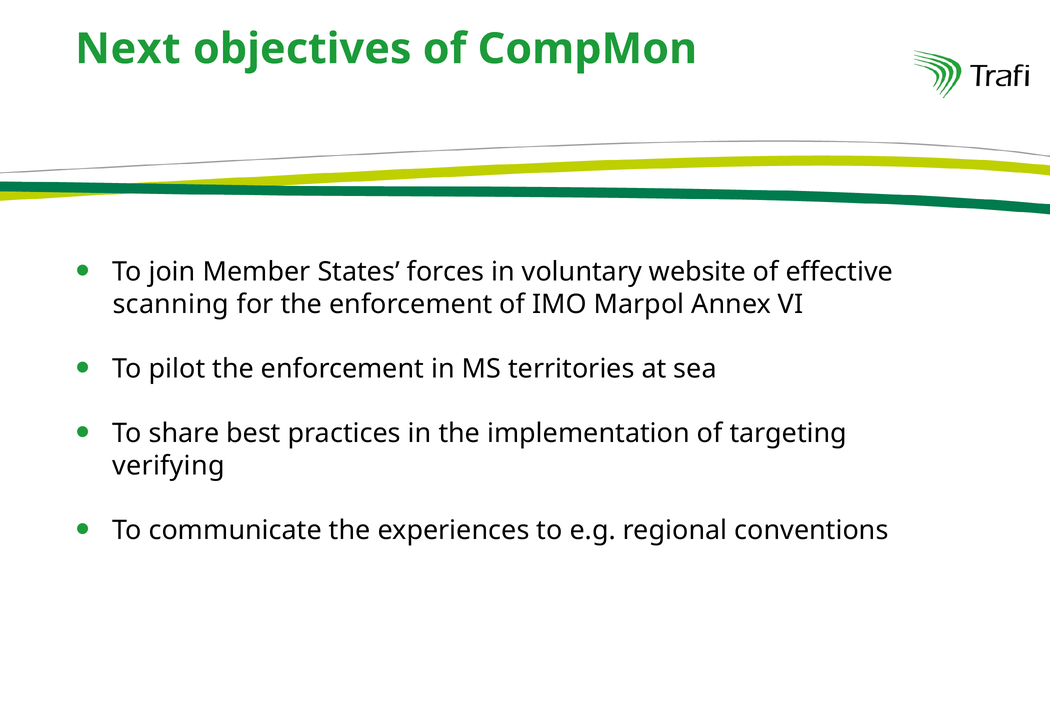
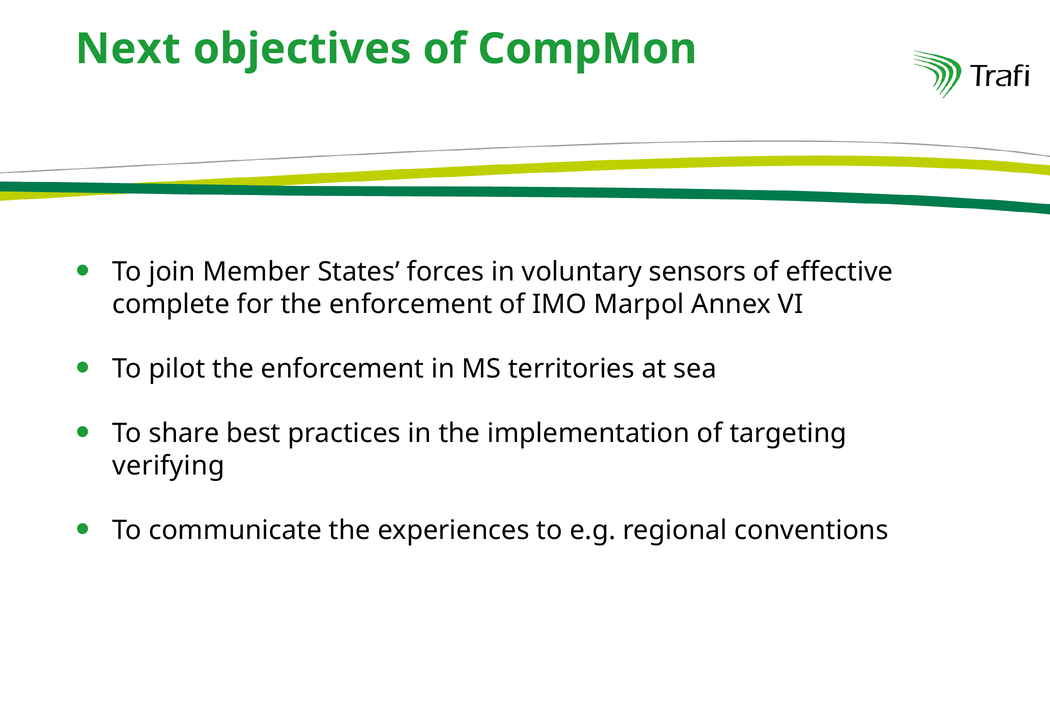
website: website -> sensors (698, 272)
scanning: scanning -> complete (171, 304)
